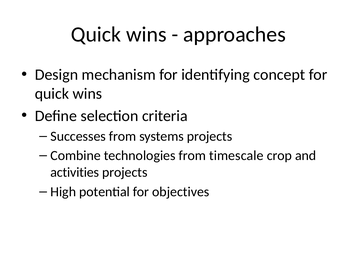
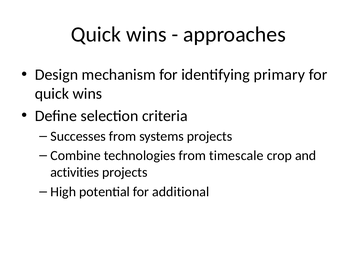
concept: concept -> primary (279, 75)
objectives: objectives -> additional (181, 192)
